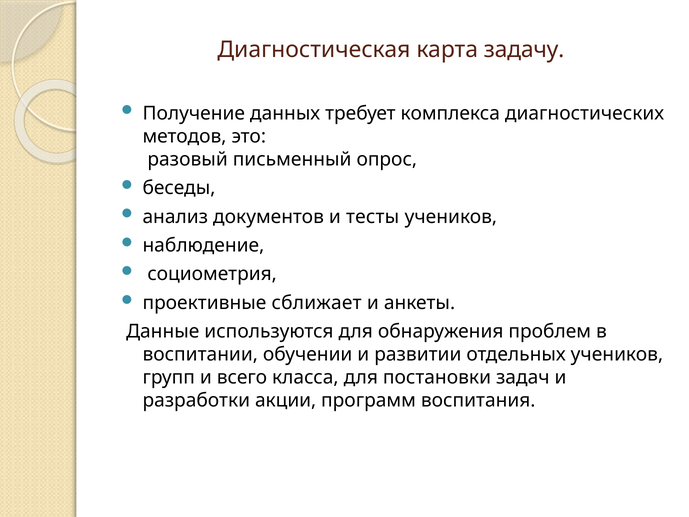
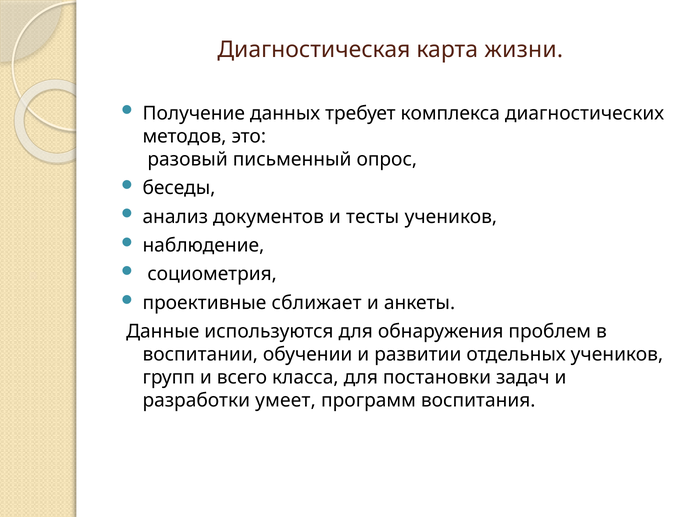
задачу: задачу -> жизни (524, 50)
акции: акции -> умеет (285, 400)
